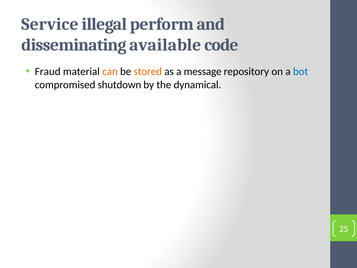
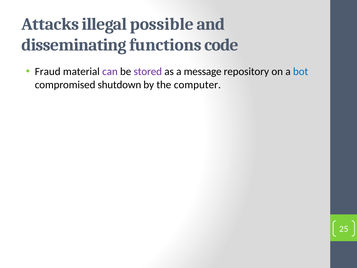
Service: Service -> Attacks (50, 24)
perform: perform -> possible (162, 24)
available: available -> functions (165, 45)
can colour: orange -> purple (110, 72)
stored colour: orange -> purple (148, 72)
dynamical: dynamical -> computer (197, 85)
